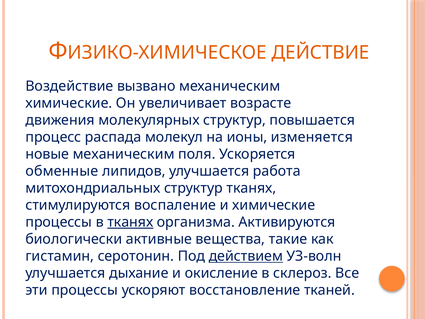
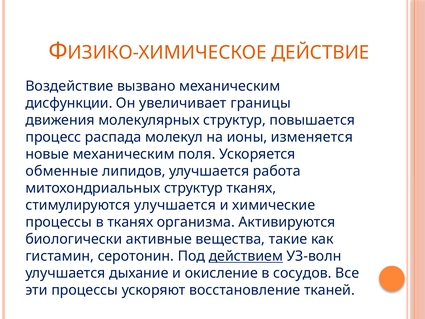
химические: химические -> дисфункции (69, 103)
возрасте: возрасте -> границы (261, 103)
стимулируются воспаление: воспаление -> улучшается (175, 205)
тканях underline: present -> none (130, 222)
склероз: склероз -> сосудов (302, 273)
